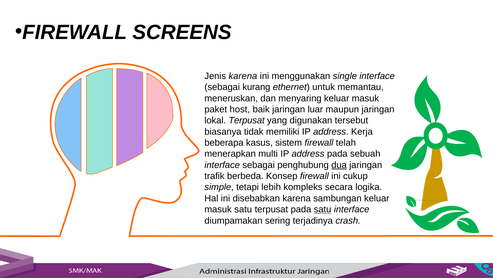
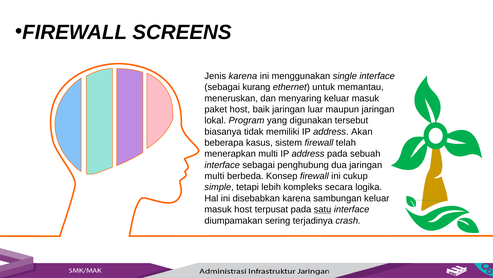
lokal Terpusat: Terpusat -> Program (247, 120)
Kerja: Kerja -> Akan (362, 131)
dua underline: present -> none (339, 165)
trafik: trafik -> multi (214, 176)
masuk satu: satu -> host (243, 209)
